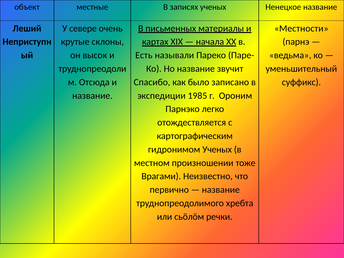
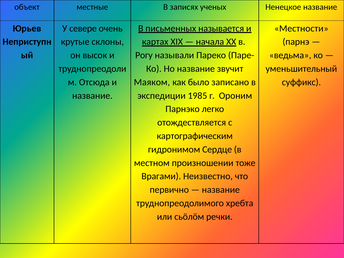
Леший: Леший -> Юрьев (27, 28)
материалы: материалы -> называется (221, 28)
Есть: Есть -> Рогу (144, 55)
Спасибо: Спасибо -> Маяком (152, 82)
гидронимом Ученых: Ученых -> Сердце (217, 149)
